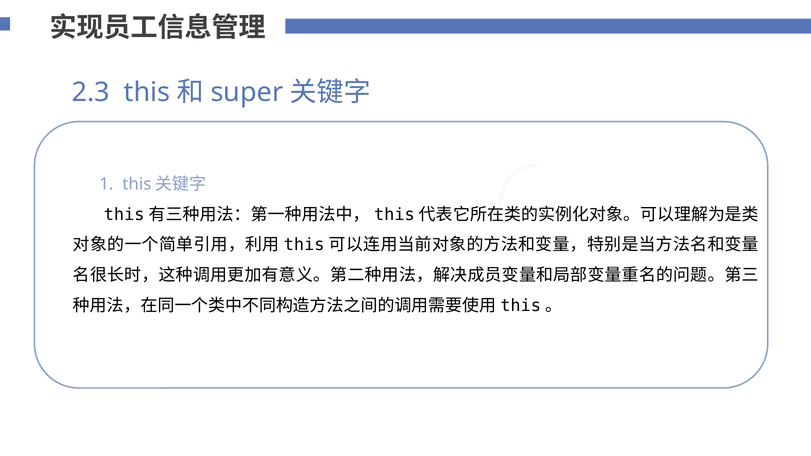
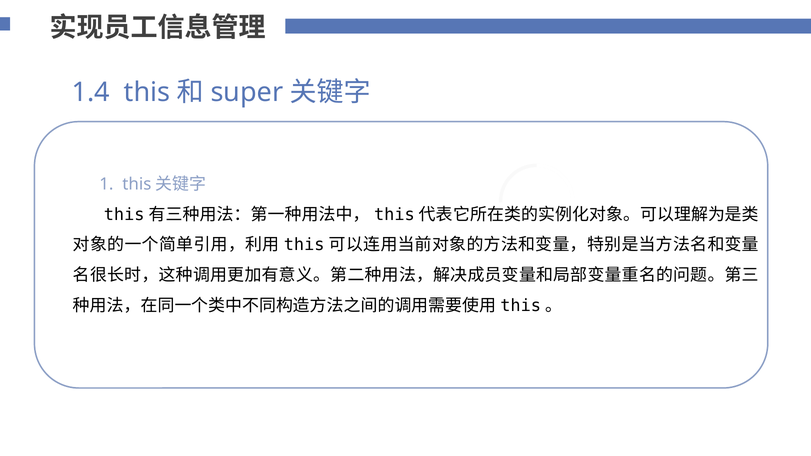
2.3: 2.3 -> 1.4 (91, 92)
